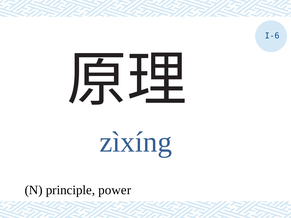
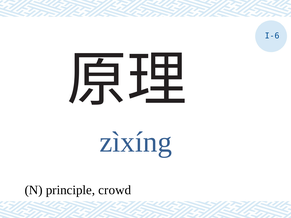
power: power -> crowd (115, 190)
